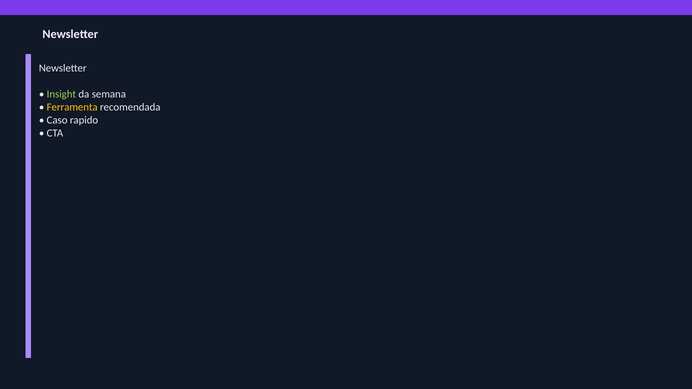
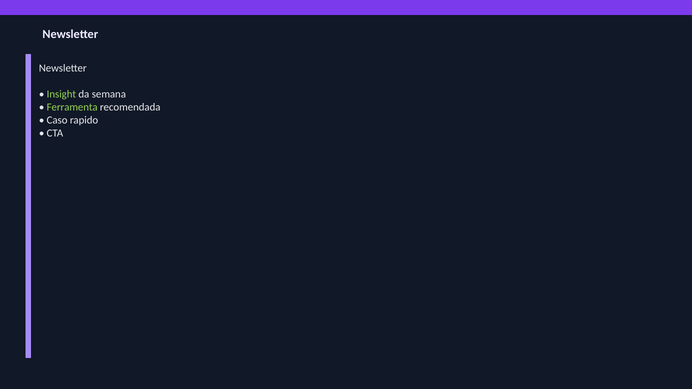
Ferramenta colour: yellow -> light green (72, 107)
